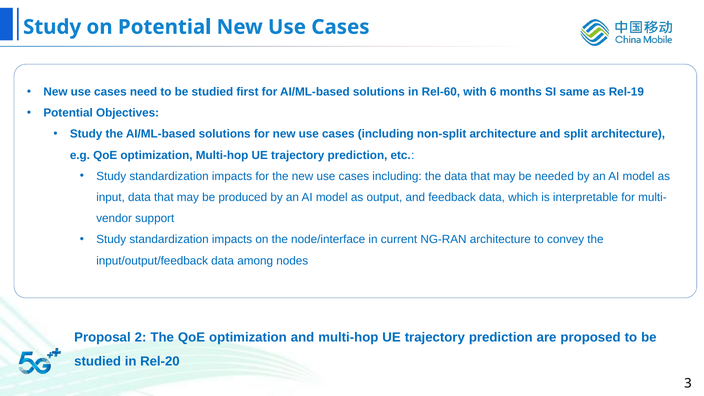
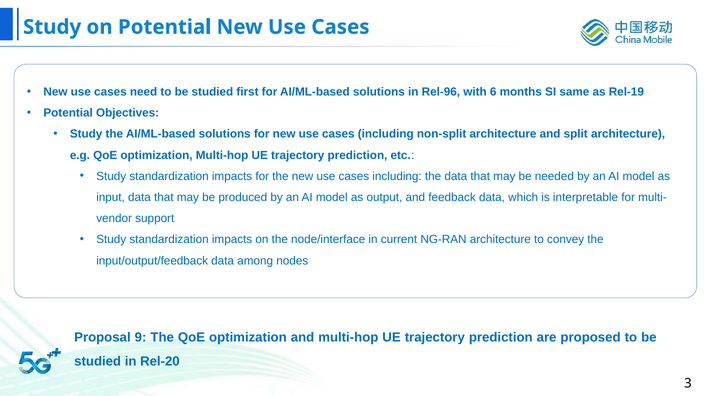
Rel-60: Rel-60 -> Rel-96 (441, 92)
2: 2 -> 9 (141, 337)
